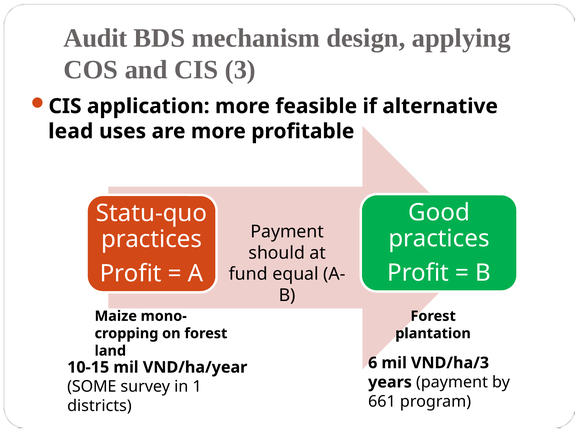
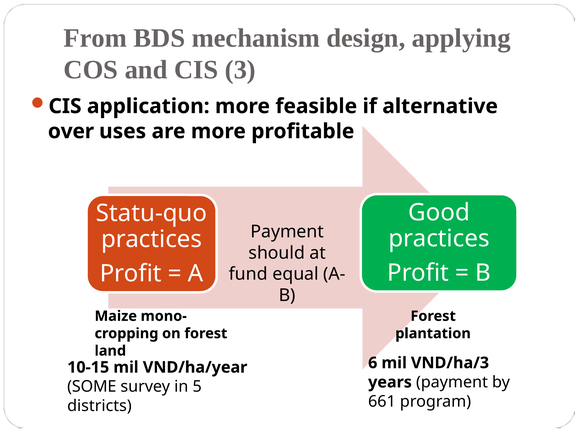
Audit: Audit -> From (95, 38)
lead: lead -> over (71, 131)
1: 1 -> 5 (197, 387)
